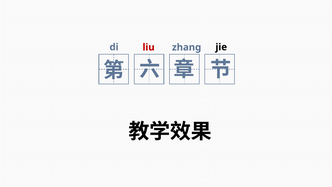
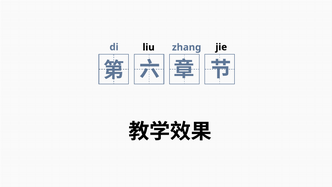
liu colour: red -> black (149, 47)
